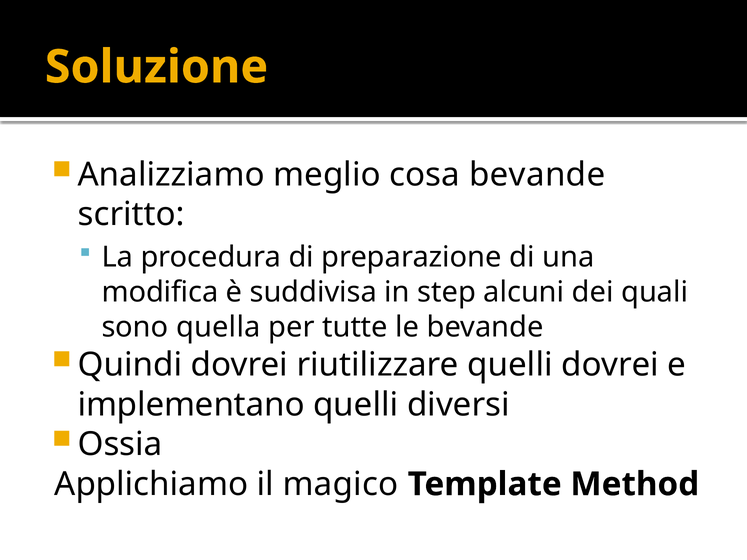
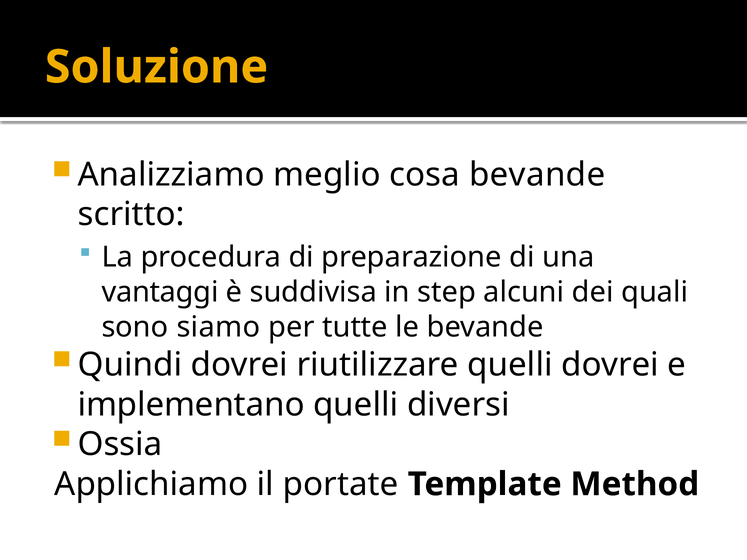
modifica: modifica -> vantaggi (160, 292)
quella: quella -> siamo (218, 327)
magico: magico -> portate (341, 484)
